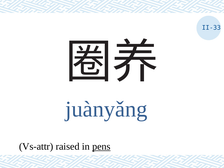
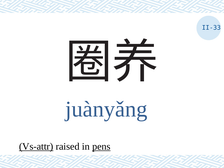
Vs-attr underline: none -> present (36, 146)
